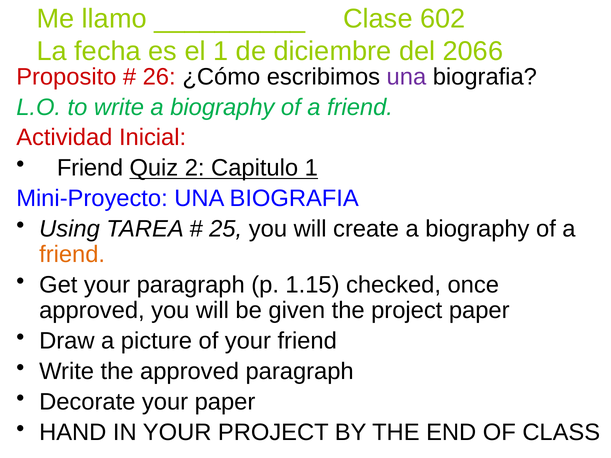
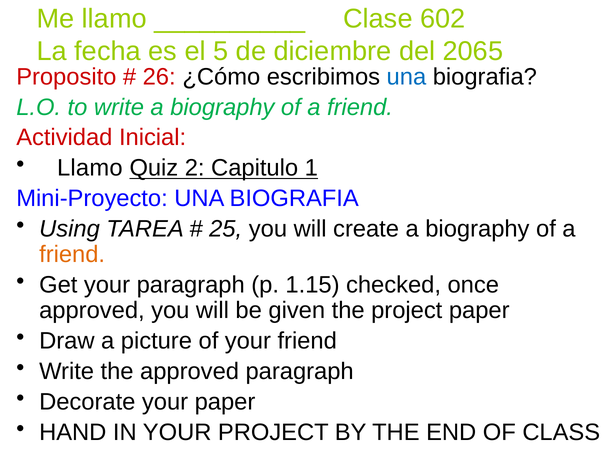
el 1: 1 -> 5 (221, 51)
2066: 2066 -> 2065 (473, 51)
una colour: purple -> blue (406, 77)
Friend: Friend -> Llamo (90, 168)
